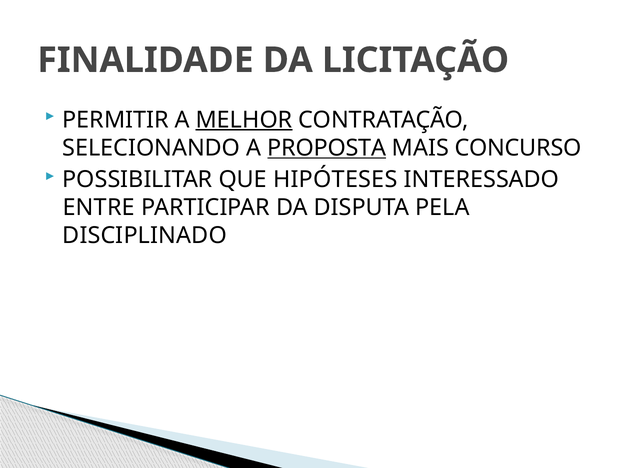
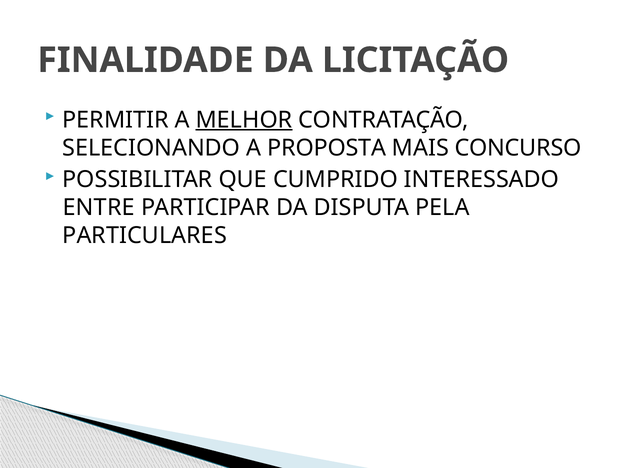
PROPOSTA underline: present -> none (327, 148)
HIPÓTESES: HIPÓTESES -> CUMPRIDO (335, 180)
DISCIPLINADO: DISCIPLINADO -> PARTICULARES (145, 236)
